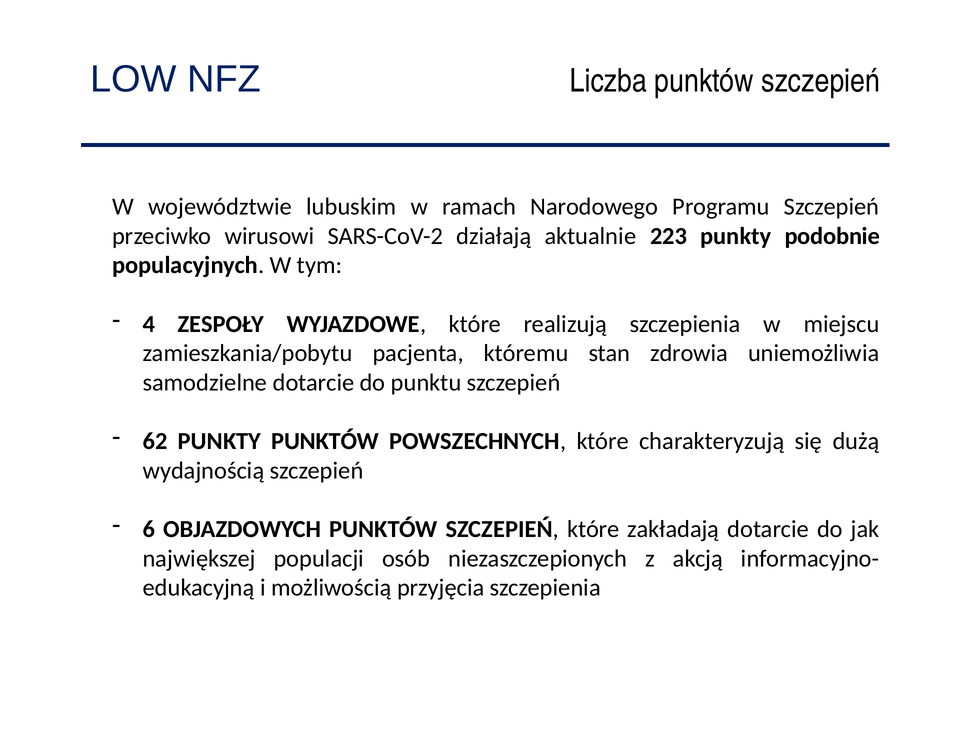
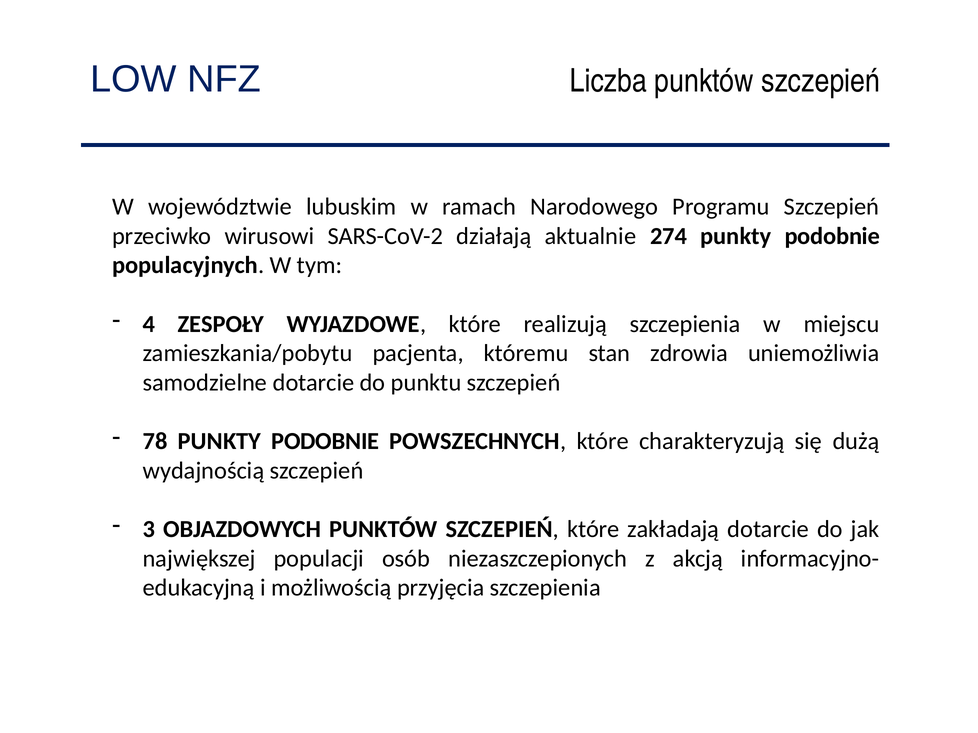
223: 223 -> 274 (669, 236)
62: 62 -> 78 (155, 442)
PUNKTÓW: PUNKTÓW -> PODOBNIE (325, 442)
6: 6 -> 3 (149, 530)
